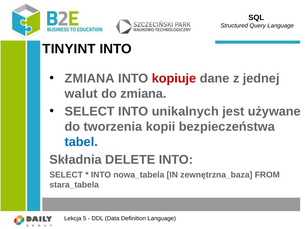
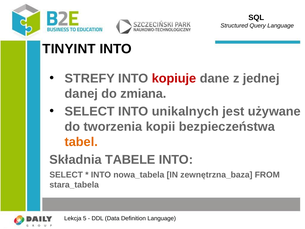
ZMIANA: ZMIANA -> STREFY (90, 78)
walut: walut -> danej (81, 93)
tabel colour: blue -> orange (81, 142)
DELETE: DELETE -> TABELE (130, 160)
